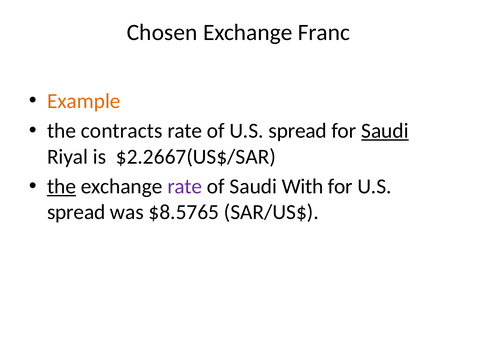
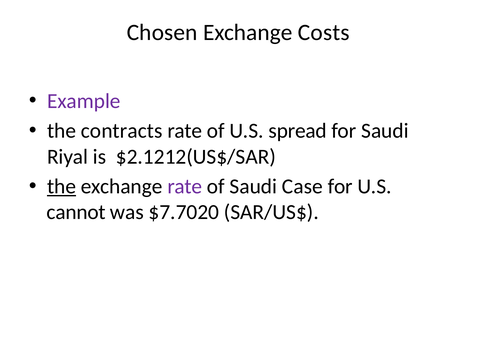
Franc: Franc -> Costs (324, 33)
Example colour: orange -> purple (84, 101)
Saudi underline: present -> none (385, 131)
$2.2667(US$/SAR: $2.2667(US$/SAR -> $2.1212(US$/SAR (196, 157)
With: With -> Case (302, 187)
spread: spread -> cannot (76, 213)
$8.5765: $8.5765 -> $7.7020 (184, 213)
